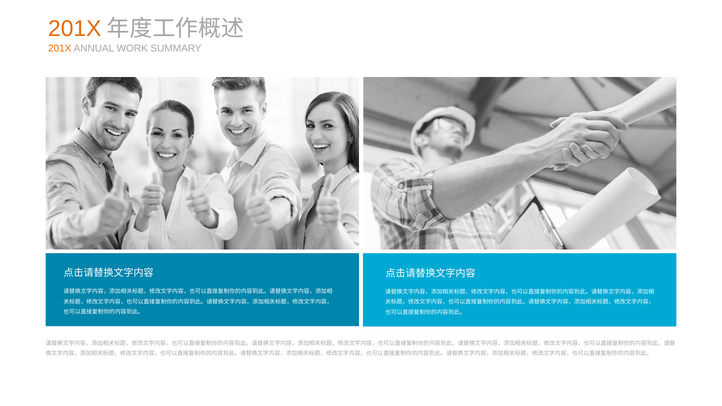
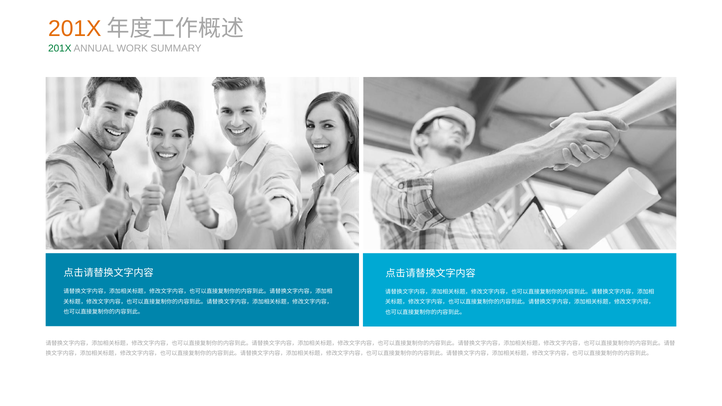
201X colour: orange -> green (60, 48)
